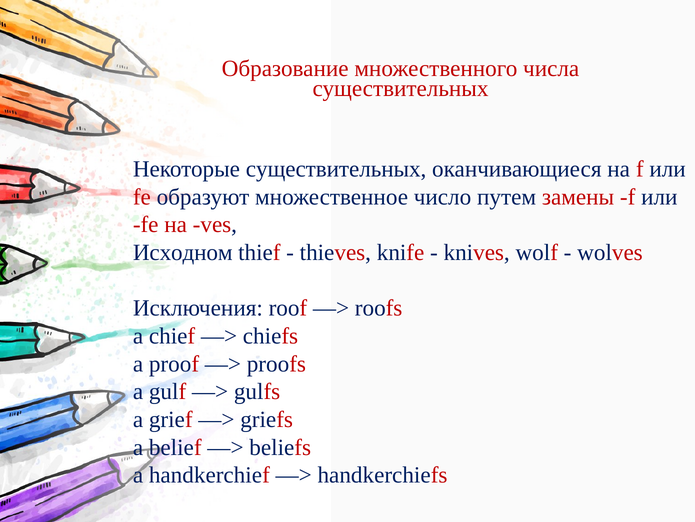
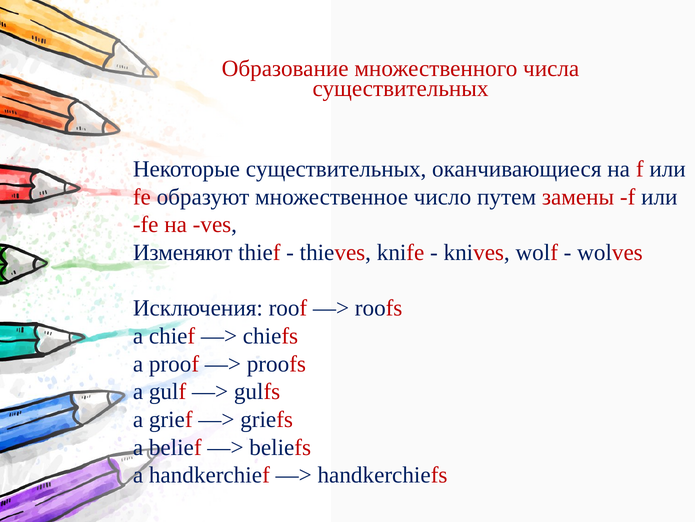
Исходном: Исходном -> Изменяют (183, 252)
